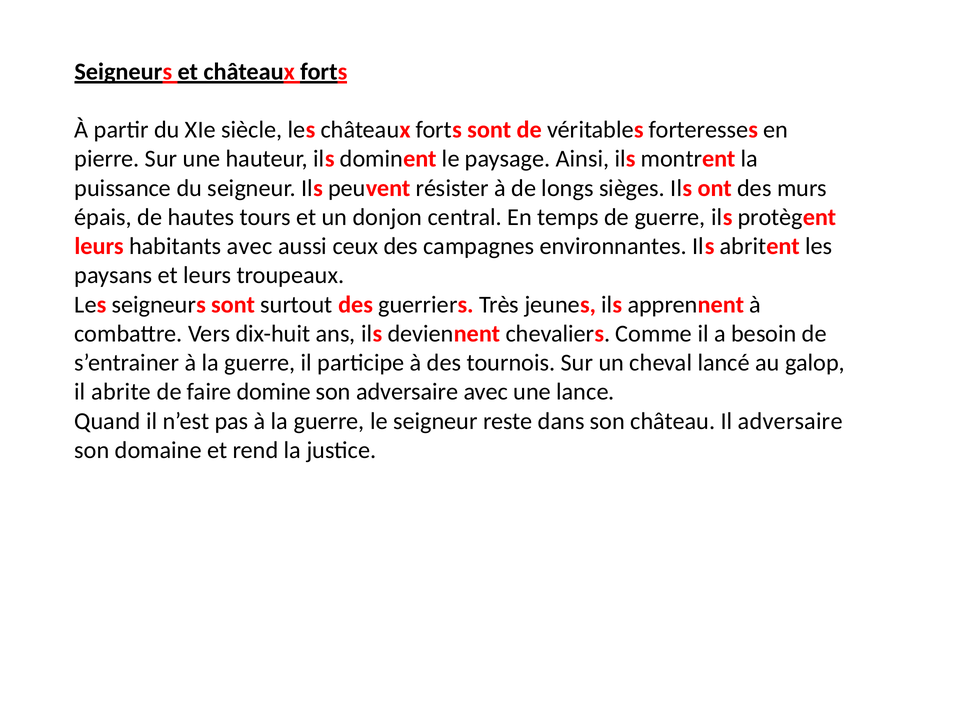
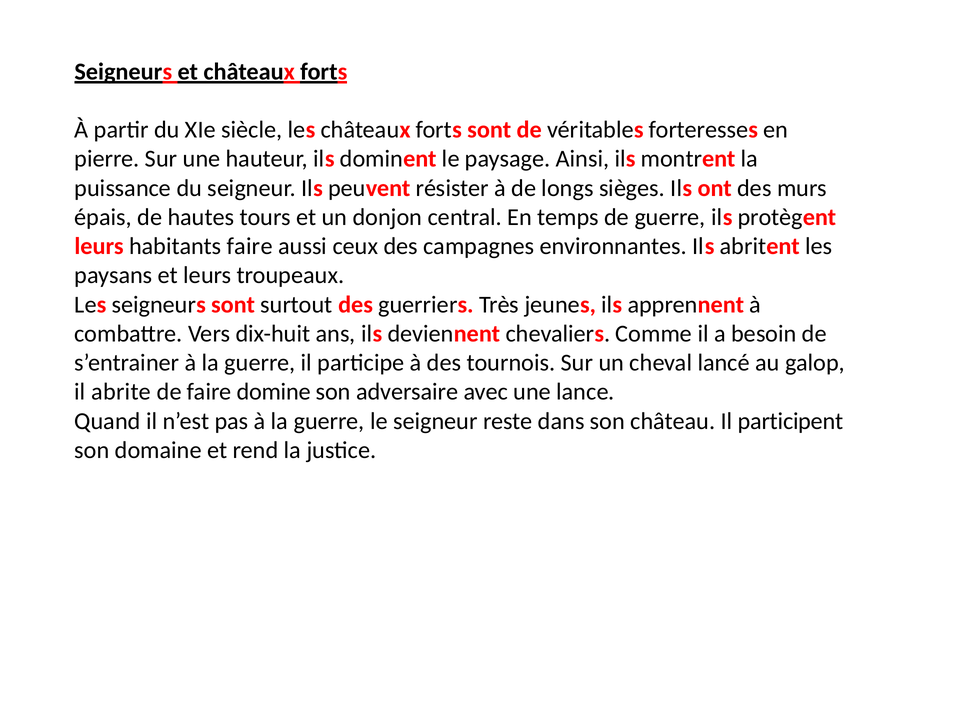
habitants avec: avec -> faire (250, 246)
Il adversaire: adversaire -> participent (791, 421)
